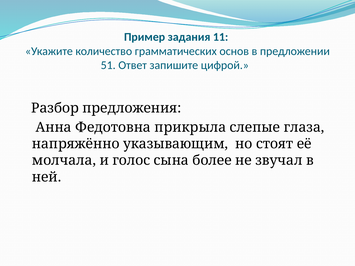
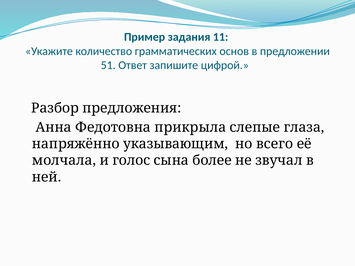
стоят: стоят -> всего (275, 144)
